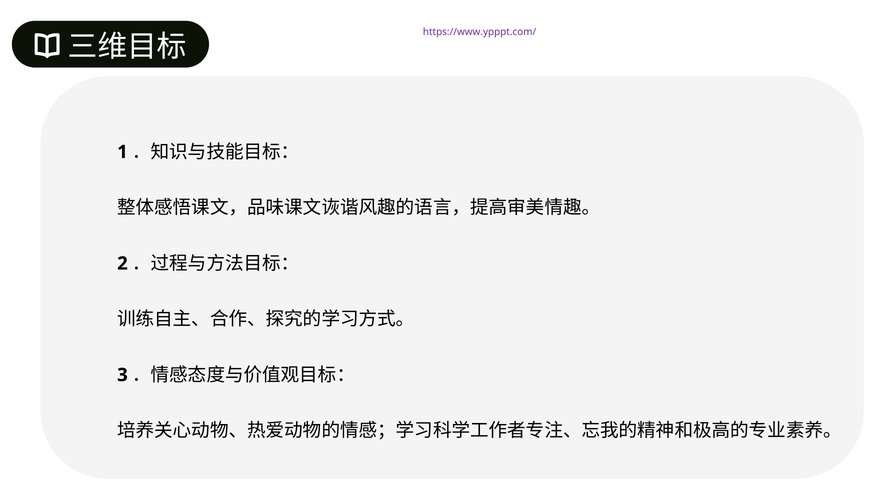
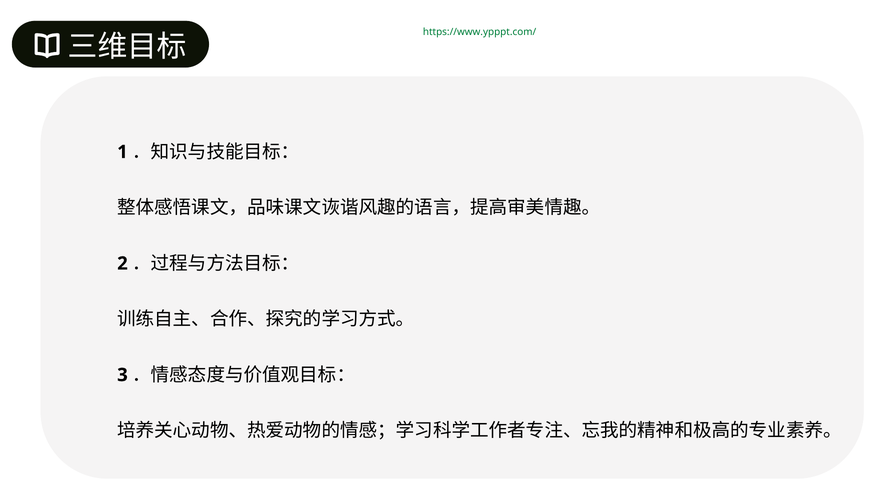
https://www.ypppt.com/ colour: purple -> green (480, 32)
